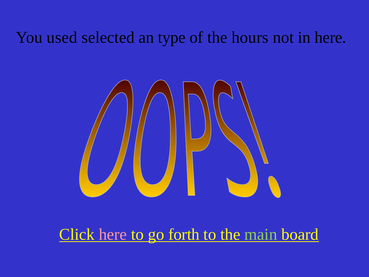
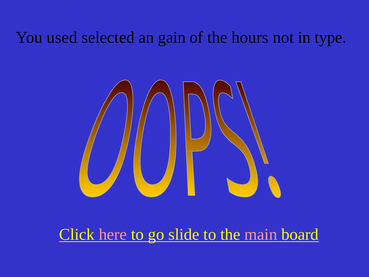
type: type -> gain (172, 37)
in here: here -> type (331, 37)
forth: forth -> slide (184, 234)
main colour: light green -> pink (261, 234)
